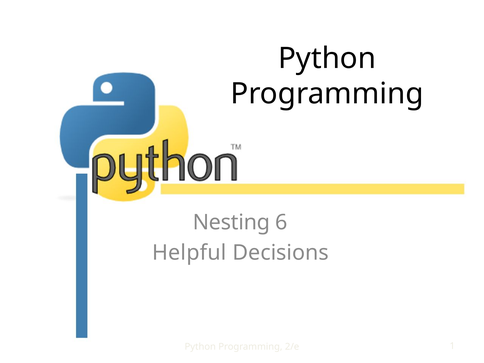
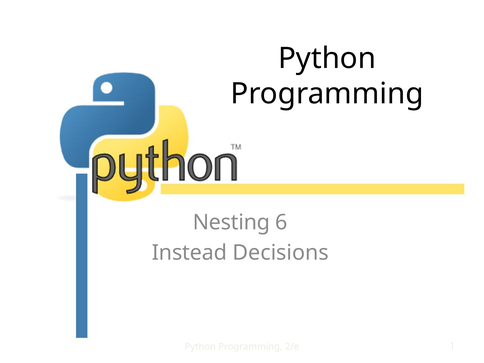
Helpful: Helpful -> Instead (189, 253)
